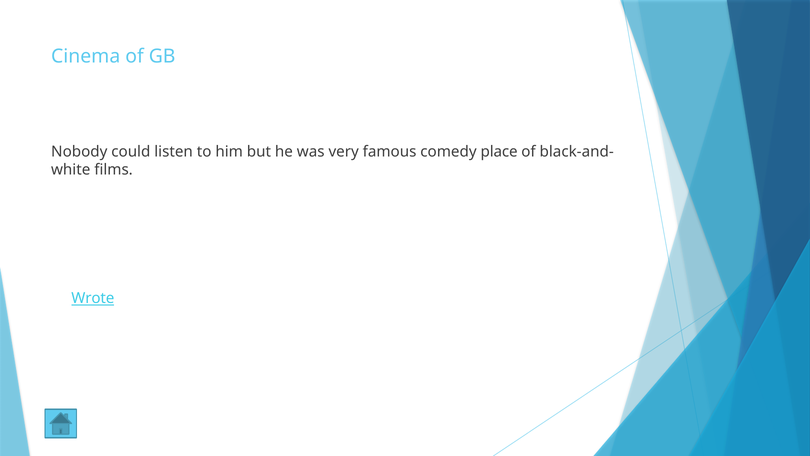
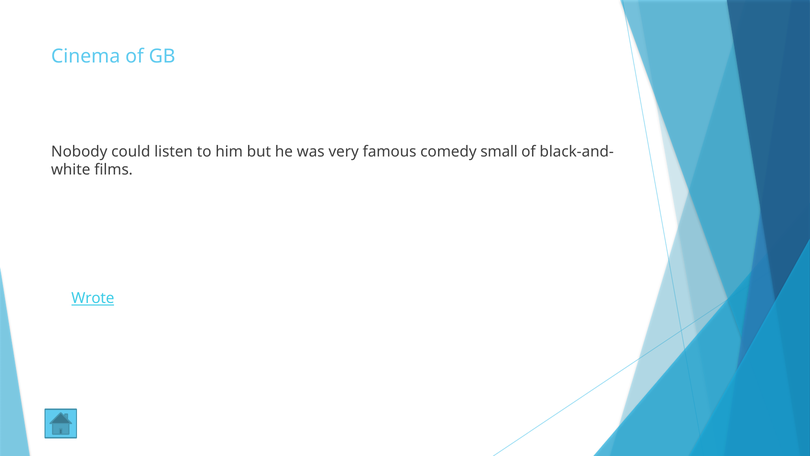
place: place -> small (499, 151)
